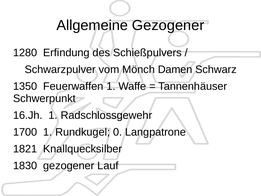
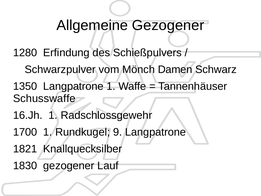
1350 Feuerwaffen: Feuerwaffen -> Langpatrone (73, 86)
Schwerpunkt: Schwerpunkt -> Schusswaffe (44, 98)
0: 0 -> 9 (118, 132)
